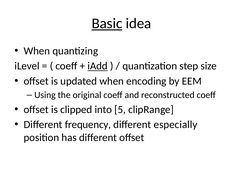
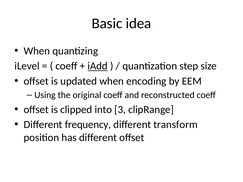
Basic underline: present -> none (107, 24)
5: 5 -> 3 (120, 110)
especially: especially -> transform (176, 125)
